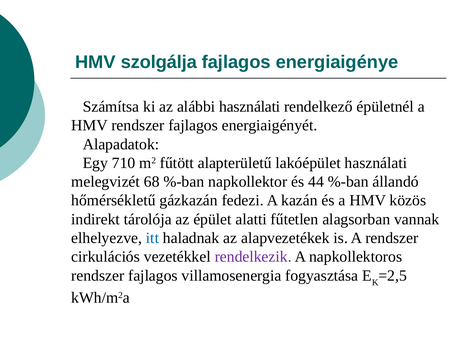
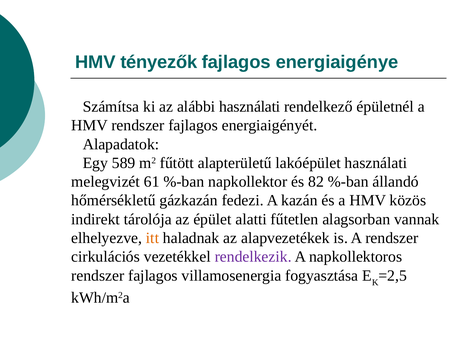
szolgálja: szolgálja -> tényezők (159, 62)
710: 710 -> 589 (124, 163)
68: 68 -> 61 (152, 182)
44: 44 -> 82 (316, 182)
itt colour: blue -> orange (152, 238)
